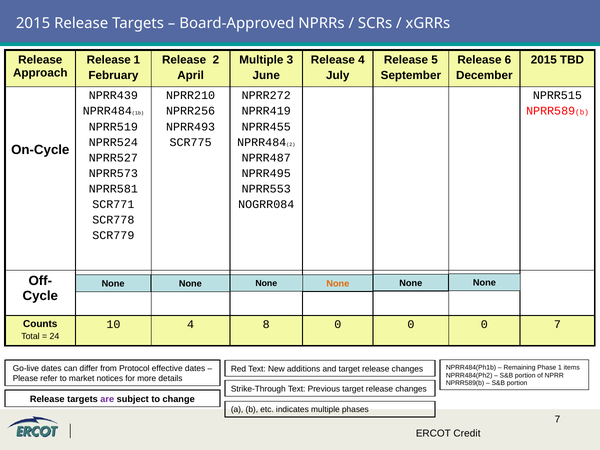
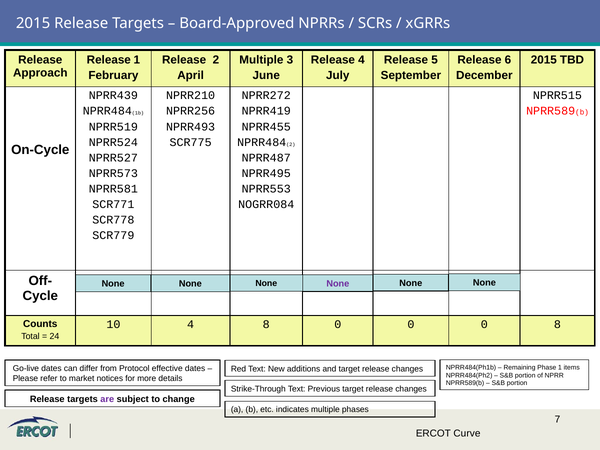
None colour: orange -> purple (338, 284)
0 7: 7 -> 8 (557, 324)
Credit: Credit -> Curve (467, 433)
